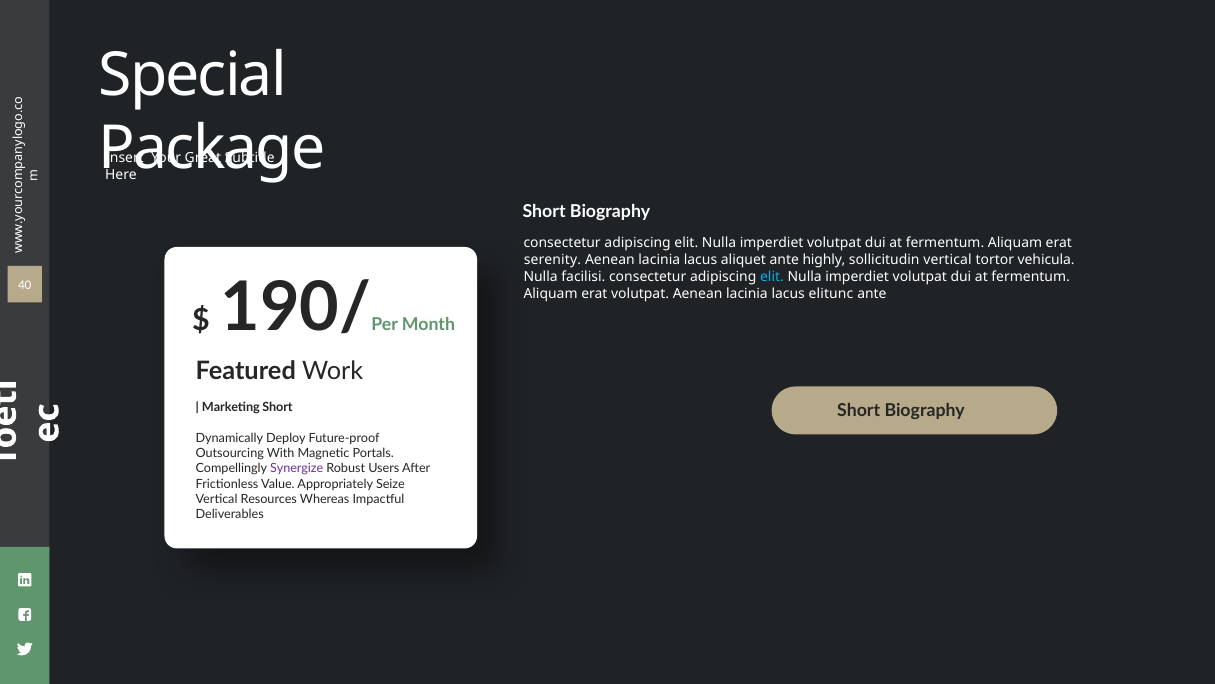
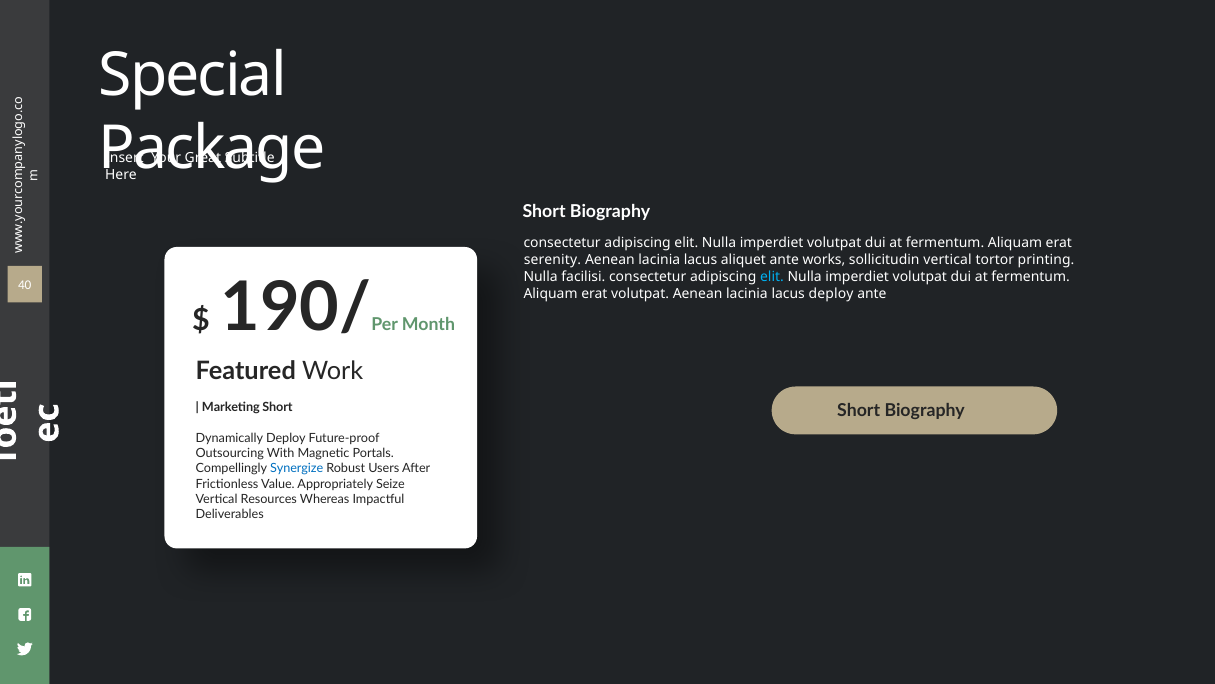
highly: highly -> works (824, 260)
vehicula: vehicula -> printing (1046, 260)
lacus elitunc: elitunc -> deploy (831, 293)
Synergize colour: purple -> blue (297, 468)
